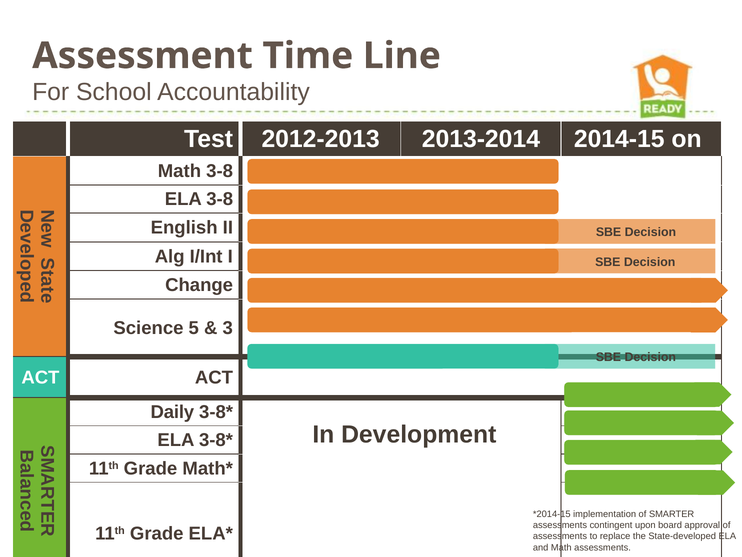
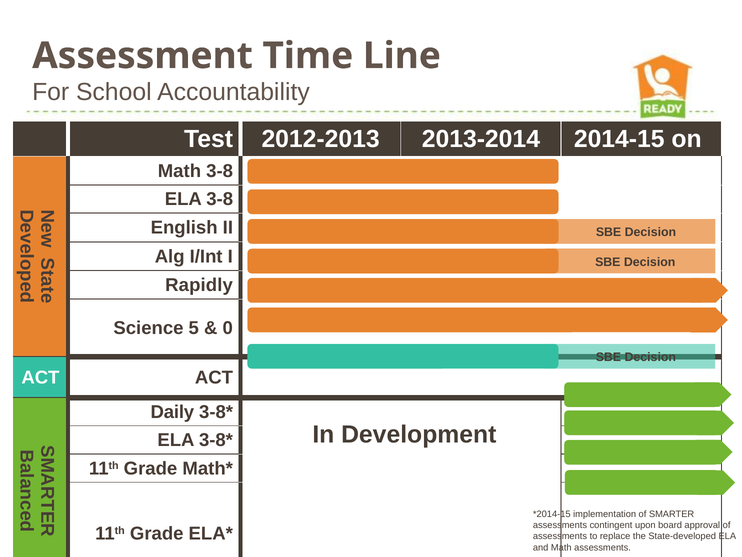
Change: Change -> Rapidly (199, 285)
3: 3 -> 0 (228, 328)
